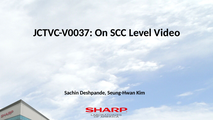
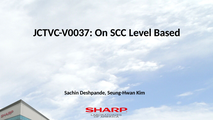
Video: Video -> Based (167, 33)
